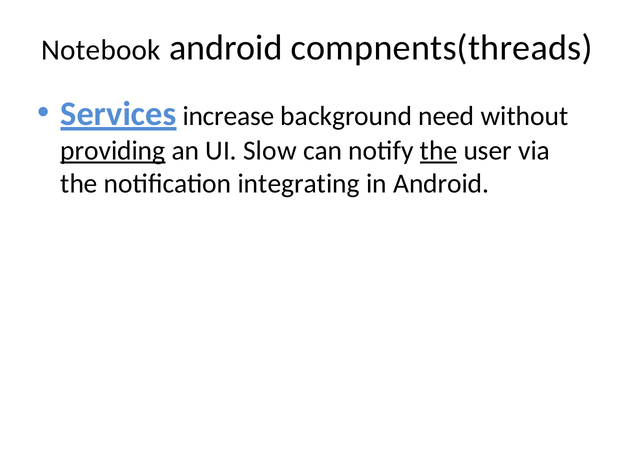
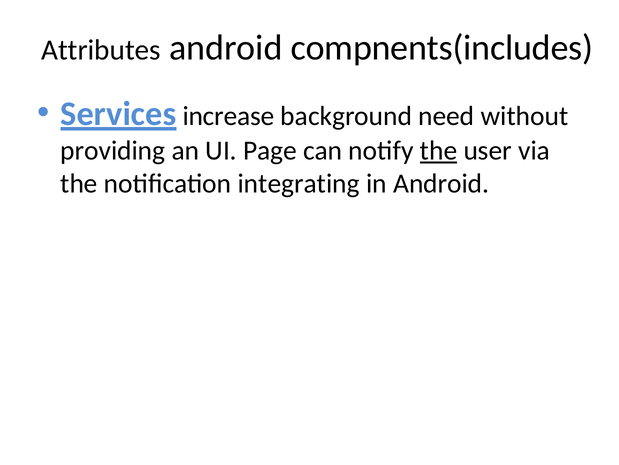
Notebook: Notebook -> Attributes (101, 50)
compnents(threads: compnents(threads -> compnents(includes (442, 48)
providing underline: present -> none (113, 150)
Slow: Slow -> Page (270, 150)
